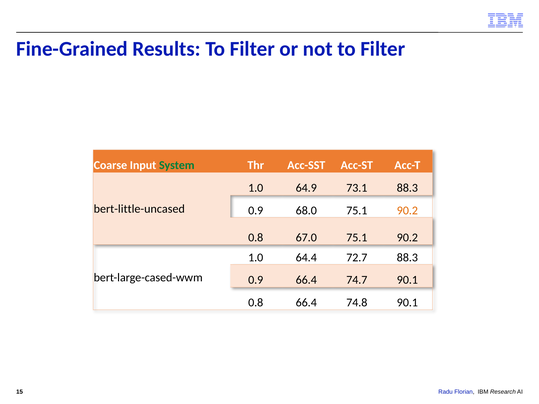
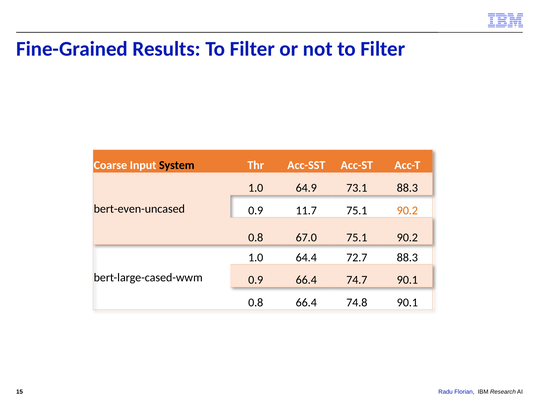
System colour: green -> black (177, 165)
bert-little-uncased: bert-little-uncased -> bert-even-uncased (139, 209)
68.0: 68.0 -> 11.7 (306, 211)
